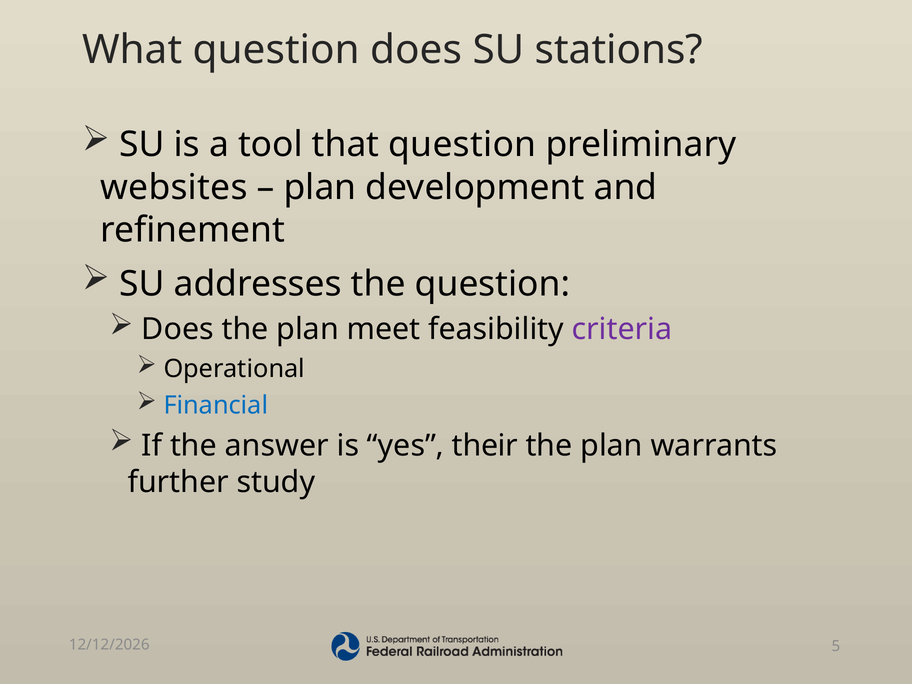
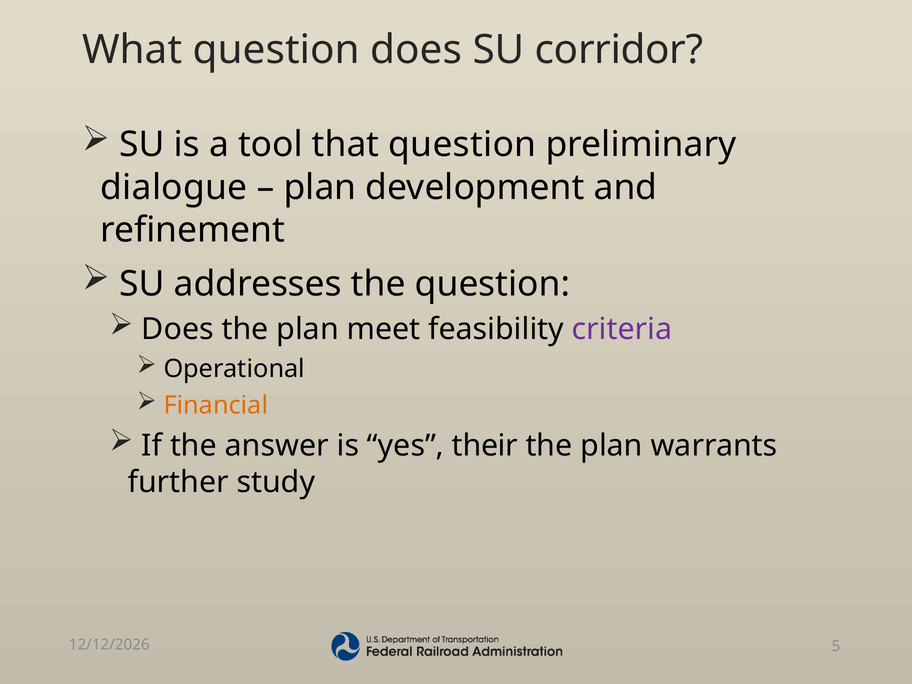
stations: stations -> corridor (619, 50)
websites: websites -> dialogue (174, 187)
Financial colour: blue -> orange (216, 406)
